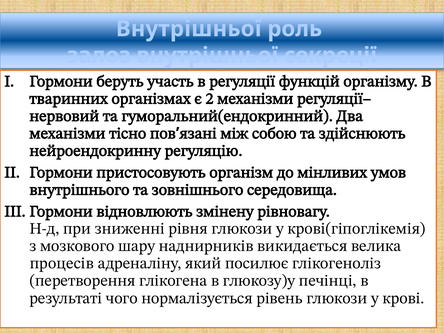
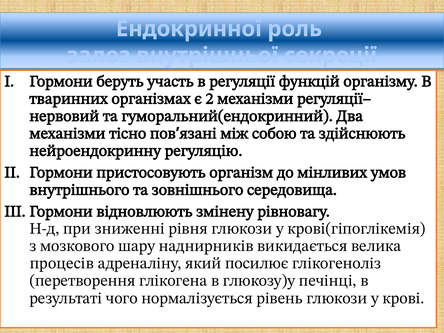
Внутрішньої: Внутрішньої -> Ендокринної (189, 29)
